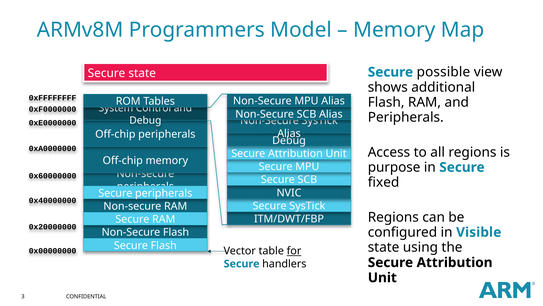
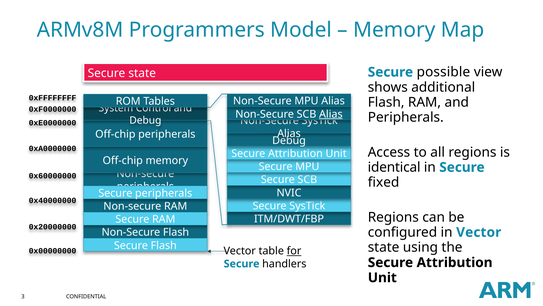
Alias underline: none -> present (331, 114)
purpose: purpose -> identical (394, 167)
in Visible: Visible -> Vector (479, 232)
